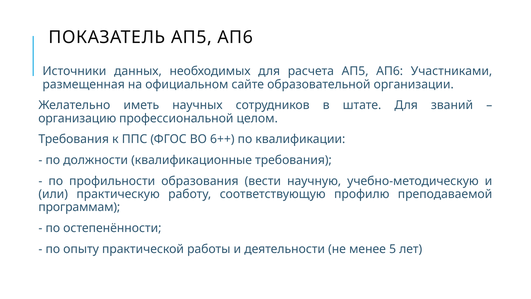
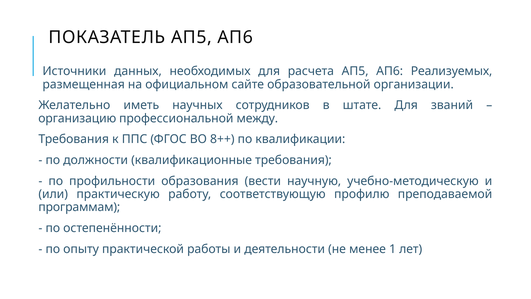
Участниками: Участниками -> Реализуемых (452, 71)
целом: целом -> между (257, 118)
6++: 6++ -> 8++ (222, 139)
5: 5 -> 1 (393, 249)
